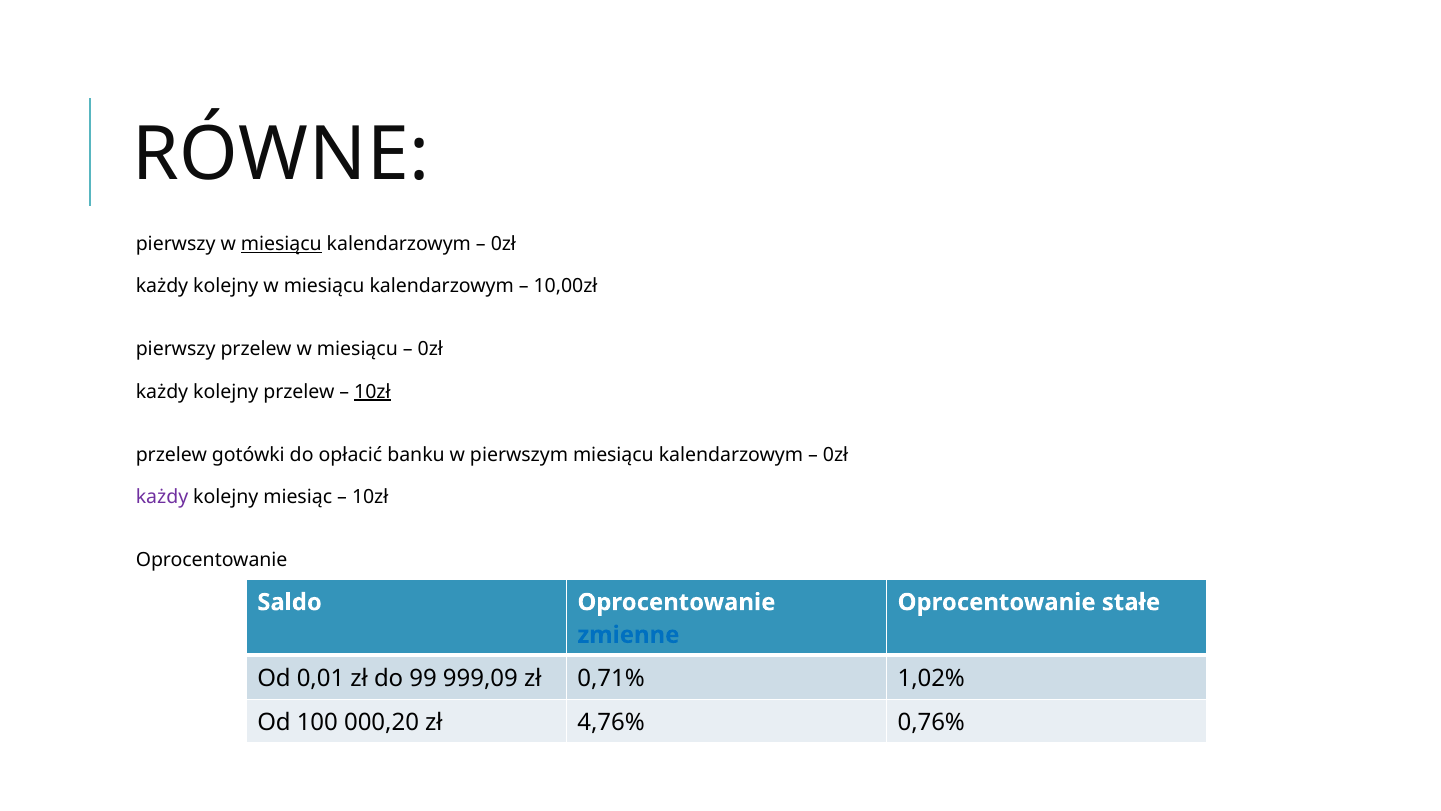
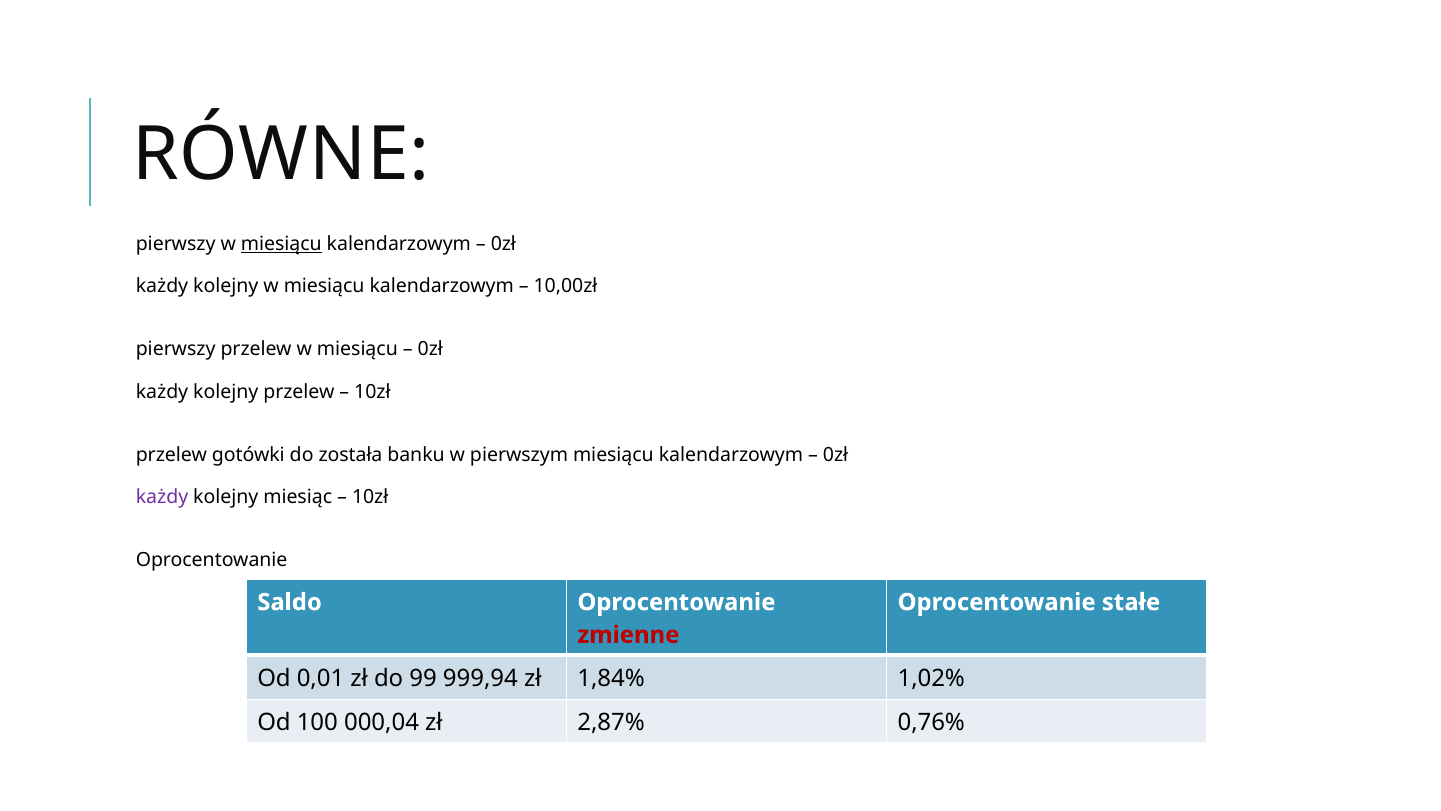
10zł underline: present -> none (372, 391)
opłacić: opłacić -> została (350, 455)
zmienne colour: blue -> red (628, 635)
999,09: 999,09 -> 999,94 (480, 678)
0,71%: 0,71% -> 1,84% (611, 678)
000,20: 000,20 -> 000,04 (382, 722)
4,76%: 4,76% -> 2,87% (611, 722)
